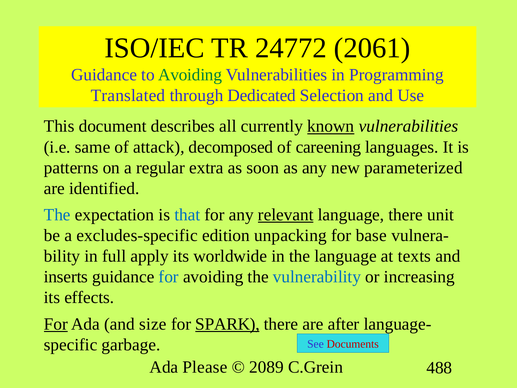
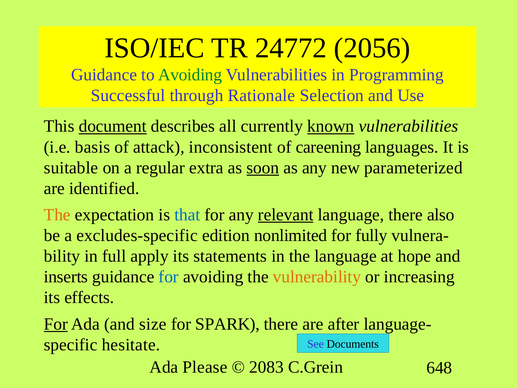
2061: 2061 -> 2056 (372, 48)
Translated: Translated -> Successful (128, 96)
Dedicated: Dedicated -> Rationale (262, 96)
document underline: none -> present (113, 126)
same: same -> basis (93, 147)
decomposed: decomposed -> inconsistent (231, 147)
patterns: patterns -> suitable (71, 168)
soon underline: none -> present (263, 168)
The colour: blue -> orange (57, 215)
unit: unit -> also (441, 215)
unpacking: unpacking -> nonlimited (291, 235)
base: base -> fully (371, 235)
worldwide: worldwide -> statements (230, 256)
texts: texts -> hope (414, 256)
vulnerability colour: blue -> orange (317, 277)
SPARK underline: present -> none (228, 324)
garbage: garbage -> hesitate (131, 344)
Documents colour: red -> black (353, 344)
2089: 2089 -> 2083 (266, 367)
488: 488 -> 648 (439, 367)
